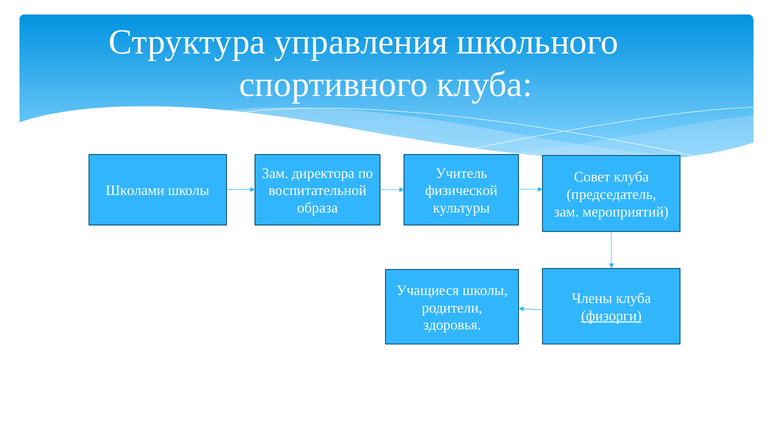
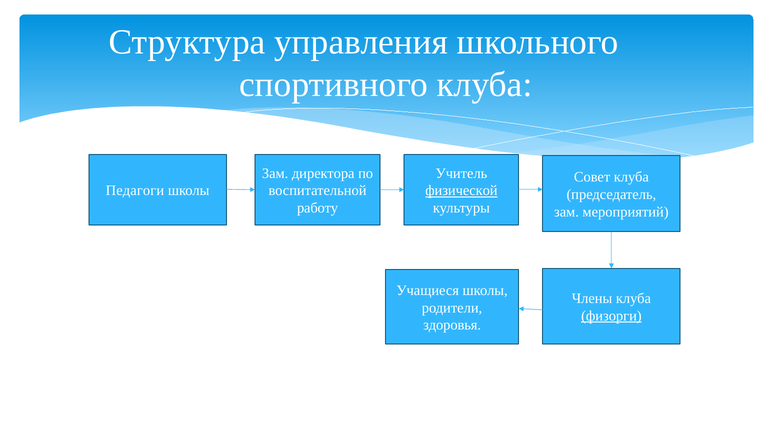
Шкoлами: Шкoлами -> Педагоги (135, 191)
физической underline: none -> present (461, 191)
образа: образа -> работу (318, 208)
